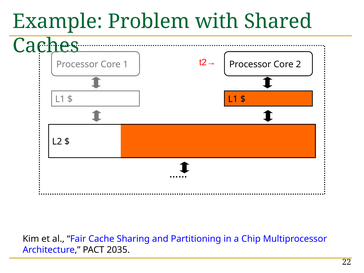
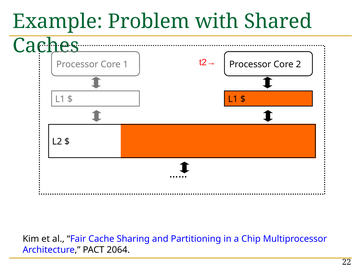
2035: 2035 -> 2064 (118, 250)
